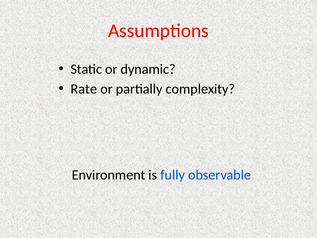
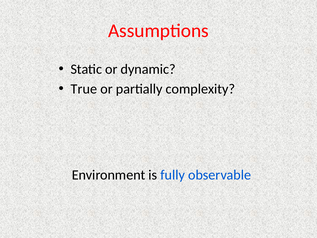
Rate: Rate -> True (84, 89)
